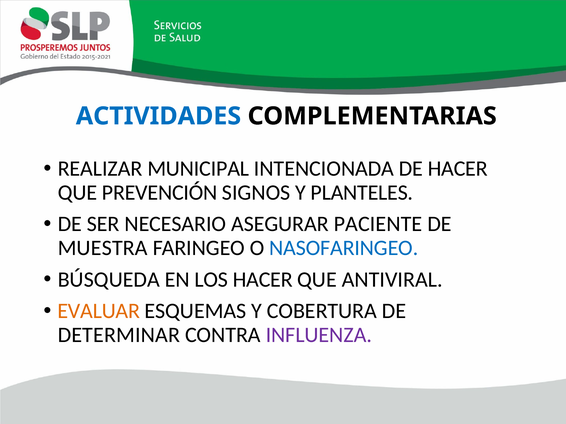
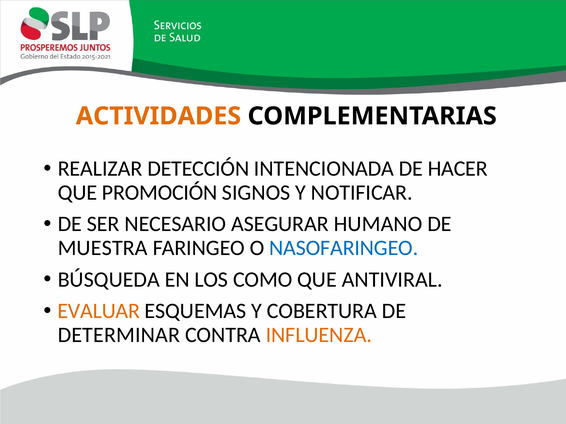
ACTIVIDADES colour: blue -> orange (158, 116)
MUNICIPAL: MUNICIPAL -> DETECCIÓN (198, 169)
PREVENCIÓN: PREVENCIÓN -> PROMOCIÓN (160, 193)
PLANTELES: PLANTELES -> NOTIFICAR (362, 193)
PACIENTE: PACIENTE -> HUMANO (378, 224)
LOS HACER: HACER -> COMO (263, 280)
INFLUENZA colour: purple -> orange (319, 335)
